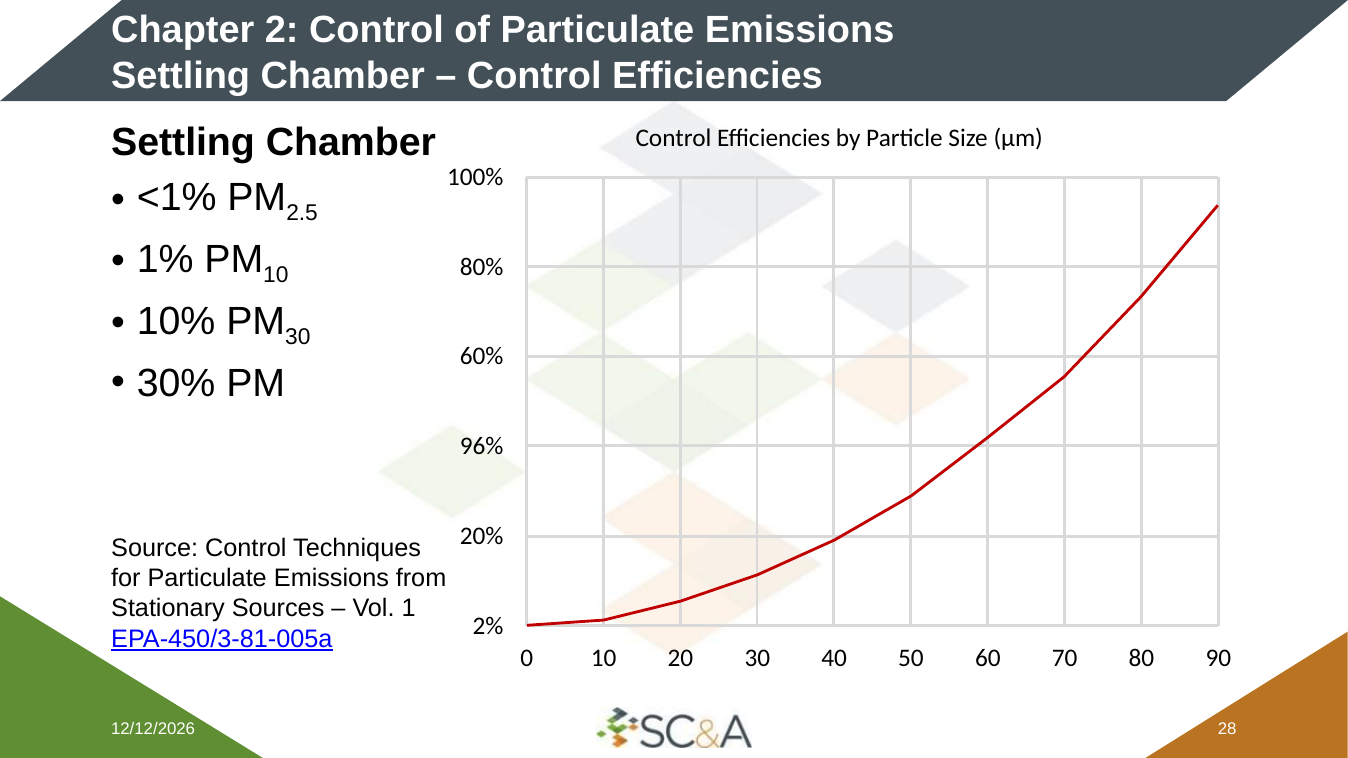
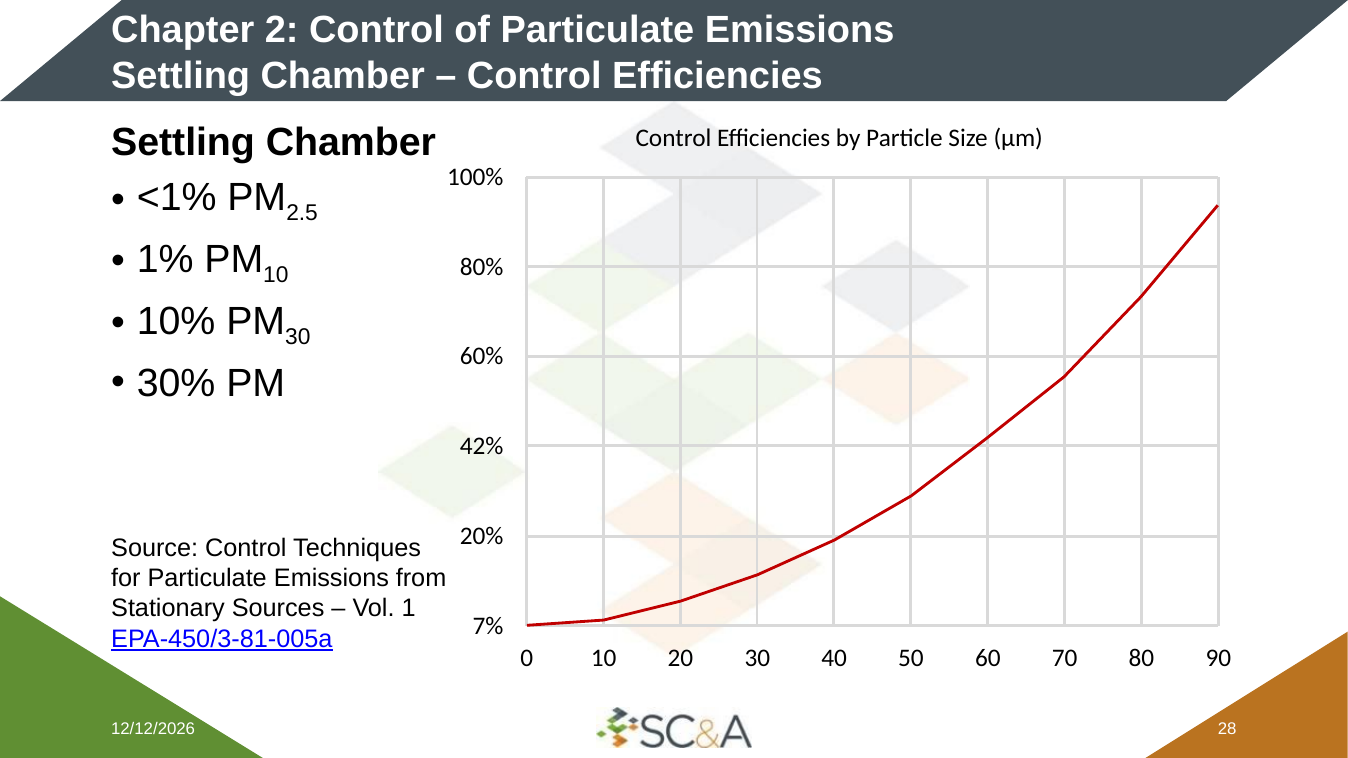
96%: 96% -> 42% (482, 446)
2%: 2% -> 7% (488, 626)
